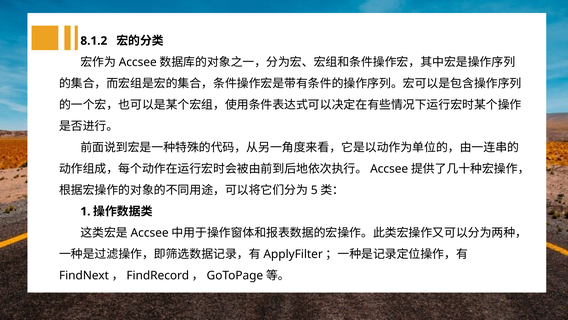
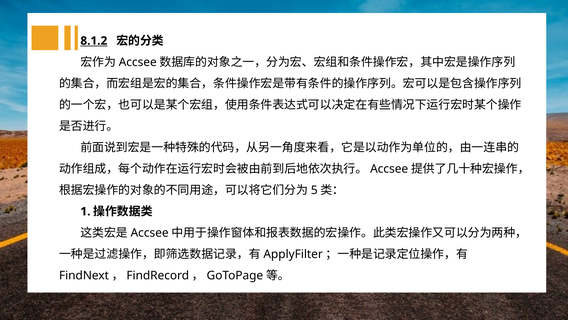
8.1.2 underline: none -> present (94, 41)
